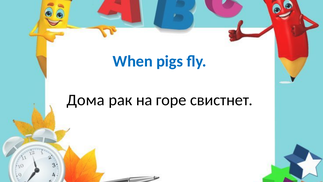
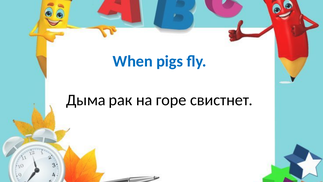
Дома: Дома -> Дыма (86, 100)
